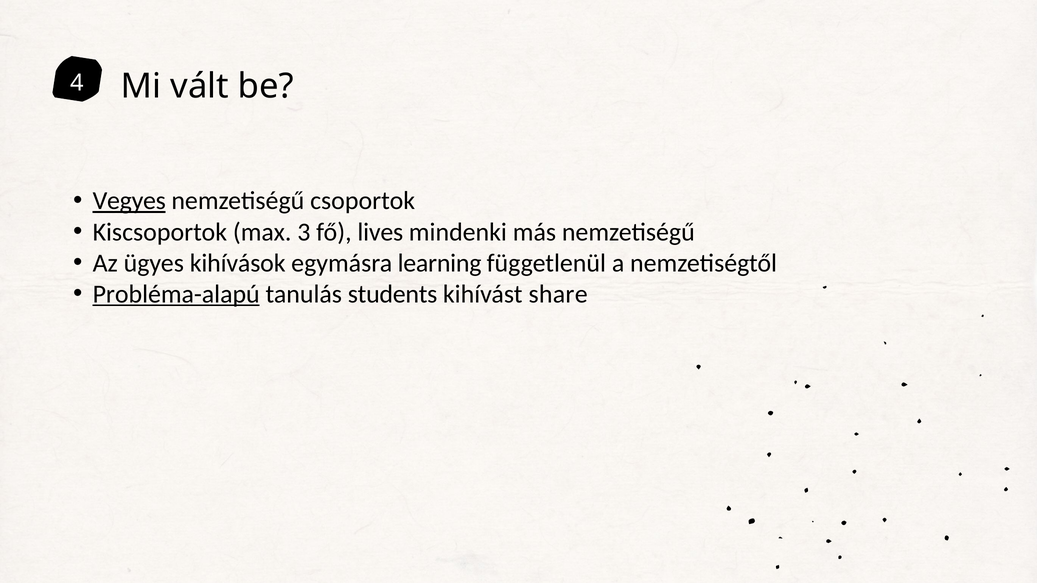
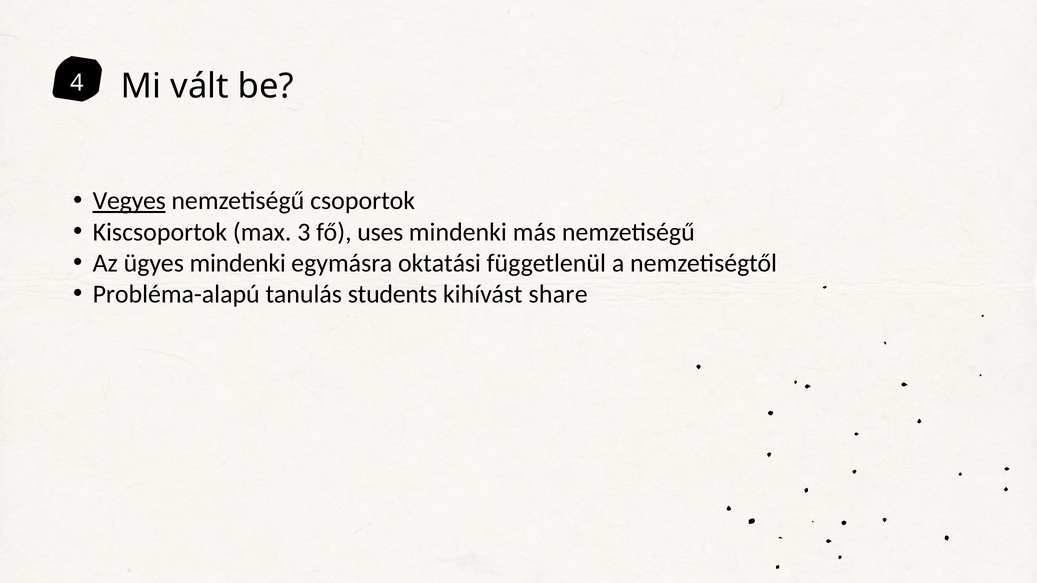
lives: lives -> uses (380, 232)
ügyes kihívások: kihívások -> mindenki (238, 263)
learning: learning -> oktatási (439, 263)
Probléma-alapú underline: present -> none (176, 294)
